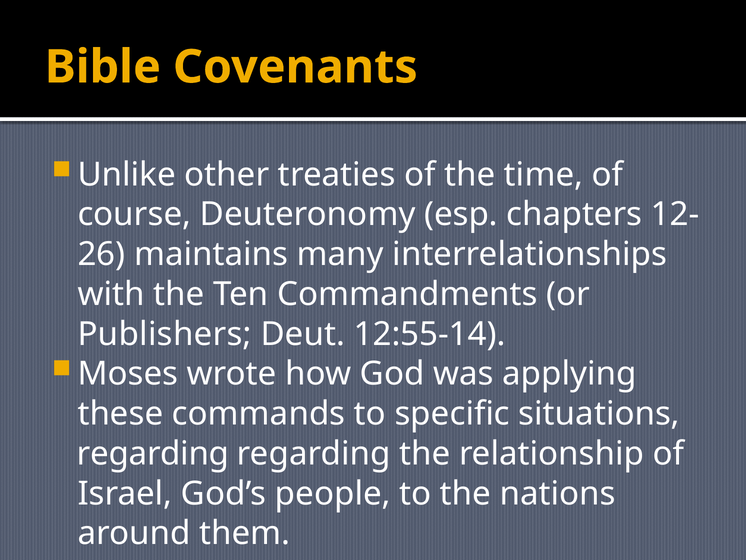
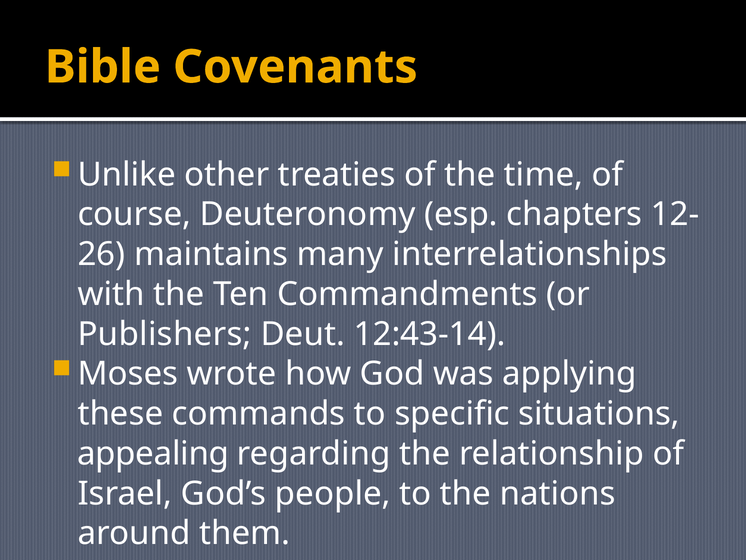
12:55-14: 12:55-14 -> 12:43-14 (430, 334)
regarding: regarding -> appealing (153, 453)
